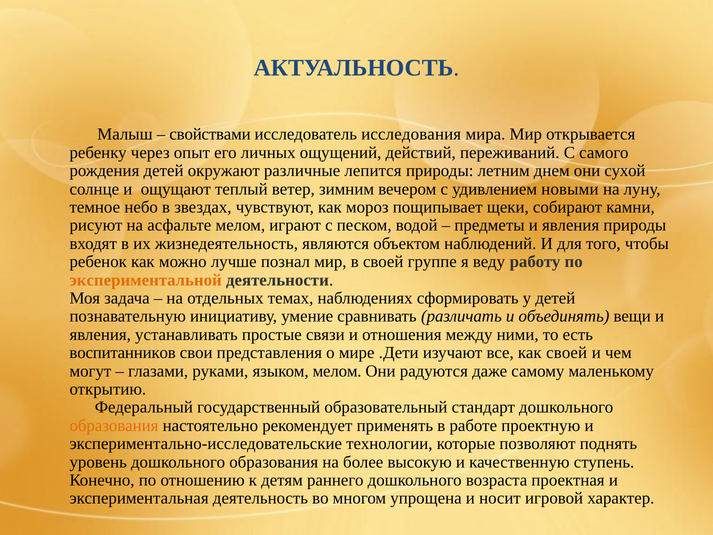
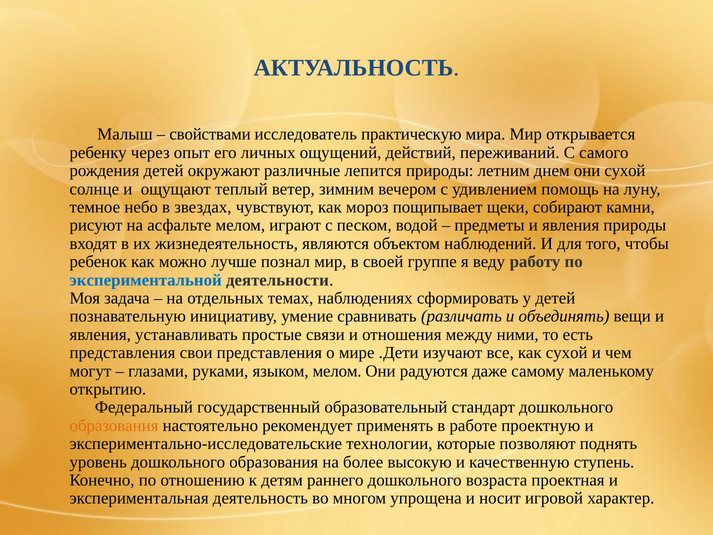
исследования: исследования -> практическую (411, 134)
новыми: новыми -> помощь (570, 189)
экспериментальной colour: orange -> blue (146, 280)
воспитанников: воспитанников -> представления (122, 353)
как своей: своей -> сухой (567, 353)
